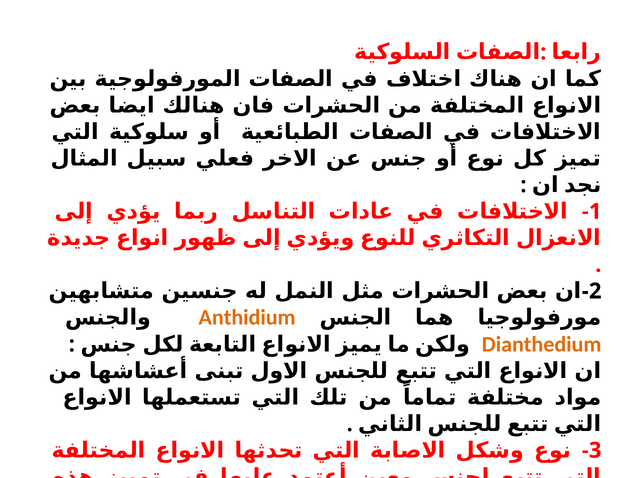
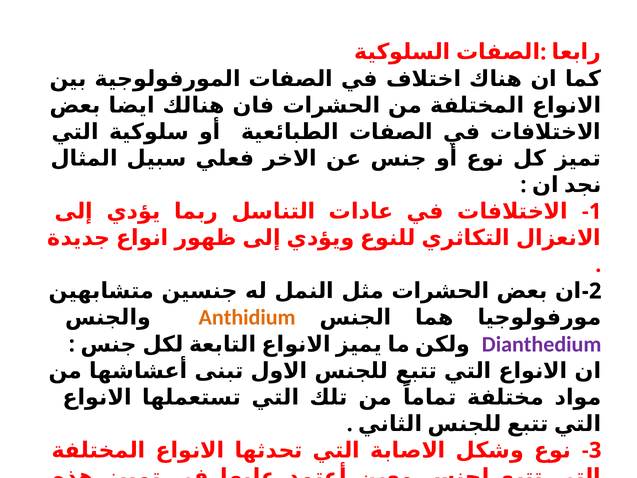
Dianthedium colour: orange -> purple (542, 344)
